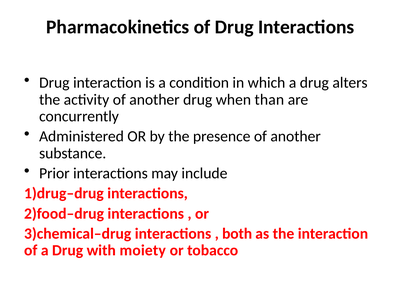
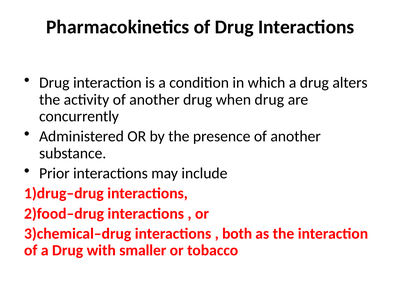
when than: than -> drug (269, 99)
moiety: moiety -> smaller (143, 250)
